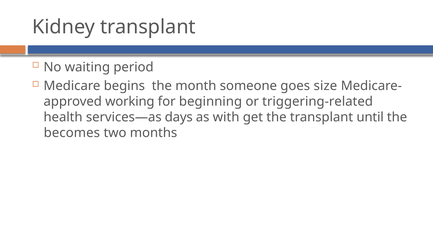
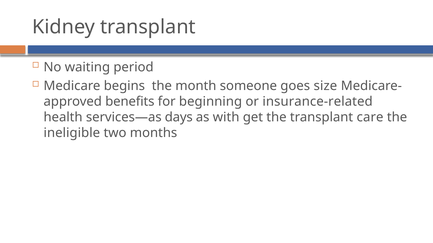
working: working -> benefits (130, 102)
triggering-related: triggering-related -> insurance-related (318, 102)
until: until -> care (370, 118)
becomes: becomes -> ineligible (72, 133)
